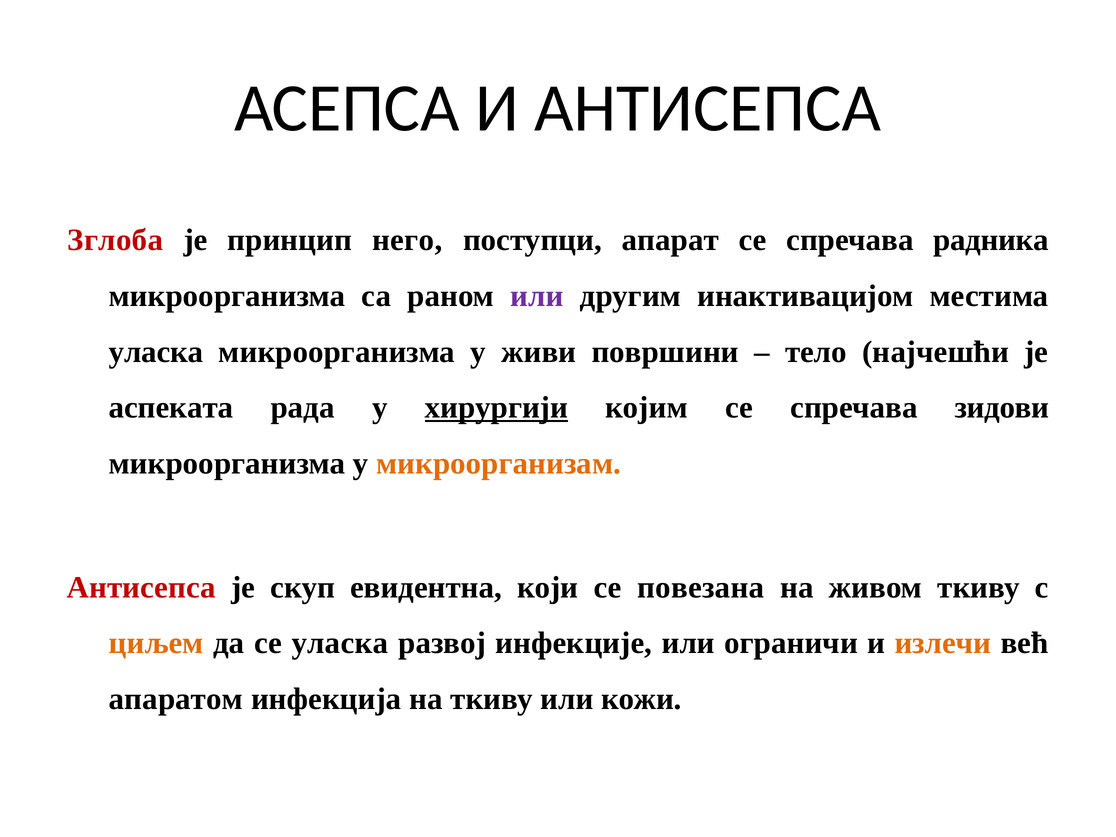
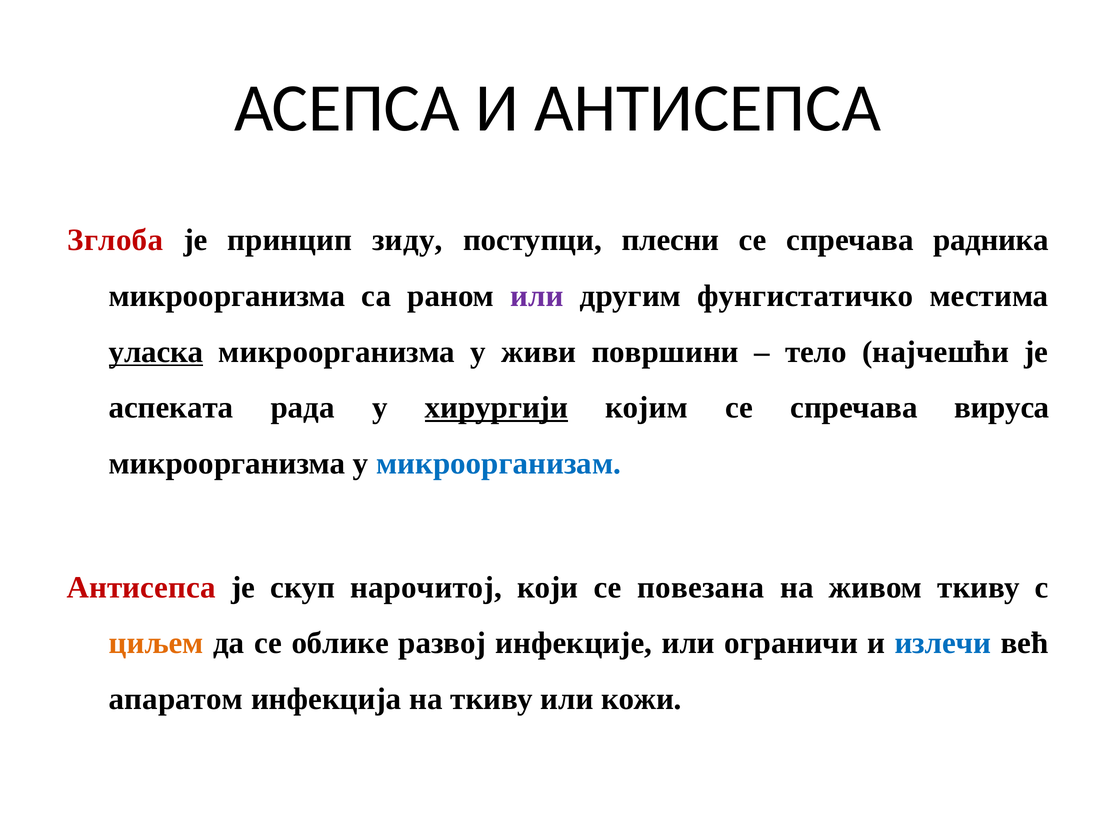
него: него -> зиду (407, 240)
апарат: апарат -> плесни (670, 240)
инактивацијом: инактивацијом -> фунгистатичко (805, 296)
уласка underline: none -> present (156, 352)
зидови: зидови -> вируса (1002, 408)
микроорганизам colour: orange -> blue (499, 463)
евидентна: евидентна -> нарочитој (426, 587)
се уласка: уласка -> облике (340, 643)
излечи colour: orange -> blue (943, 643)
